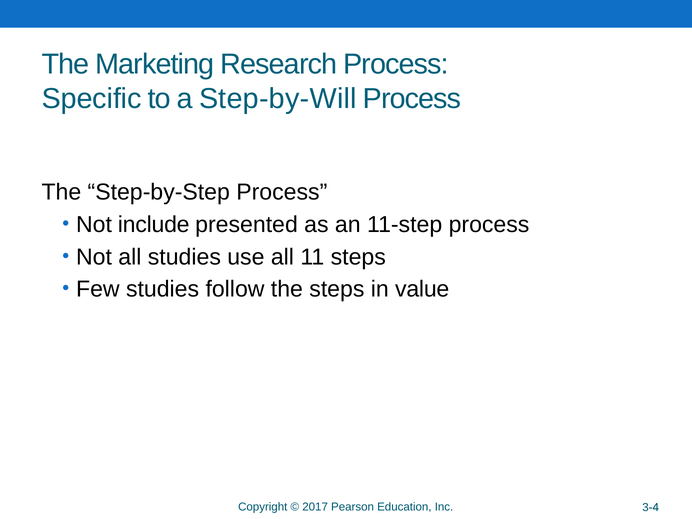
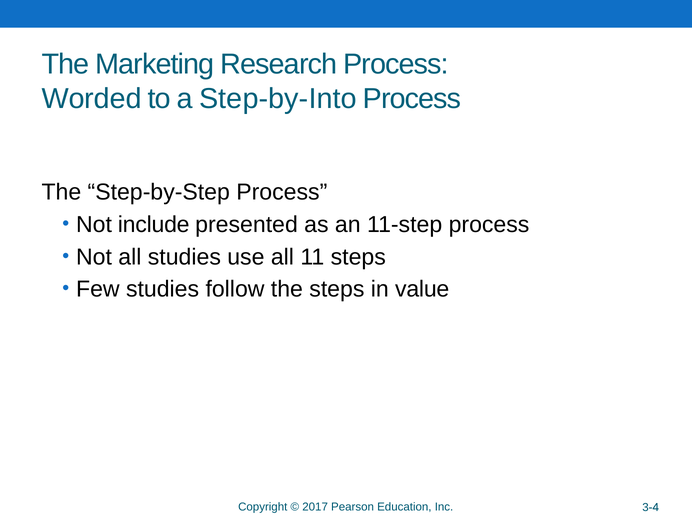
Specific: Specific -> Worded (92, 99)
Step-by-Will: Step-by-Will -> Step-by-Into (278, 99)
